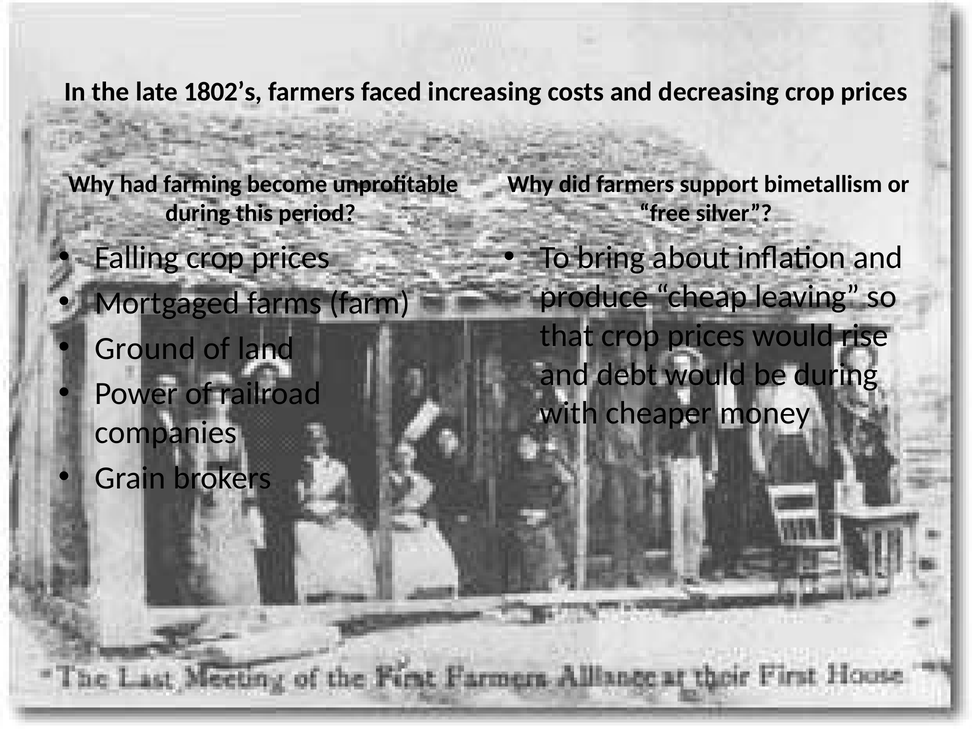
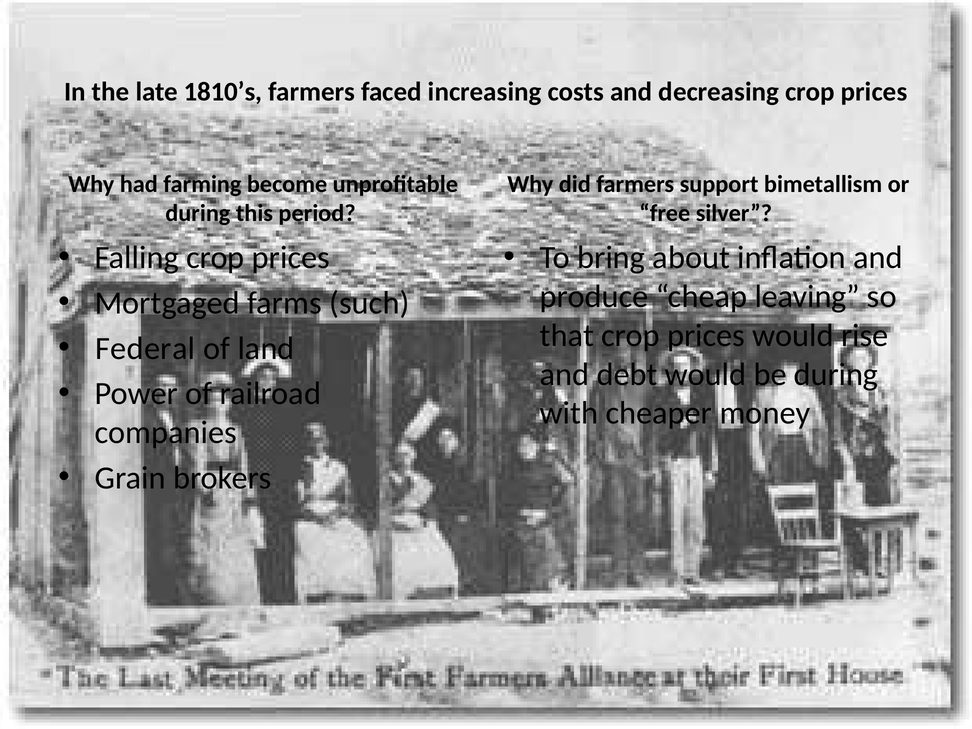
1802’s: 1802’s -> 1810’s (223, 92)
farm: farm -> such (369, 303)
Ground: Ground -> Federal (145, 348)
